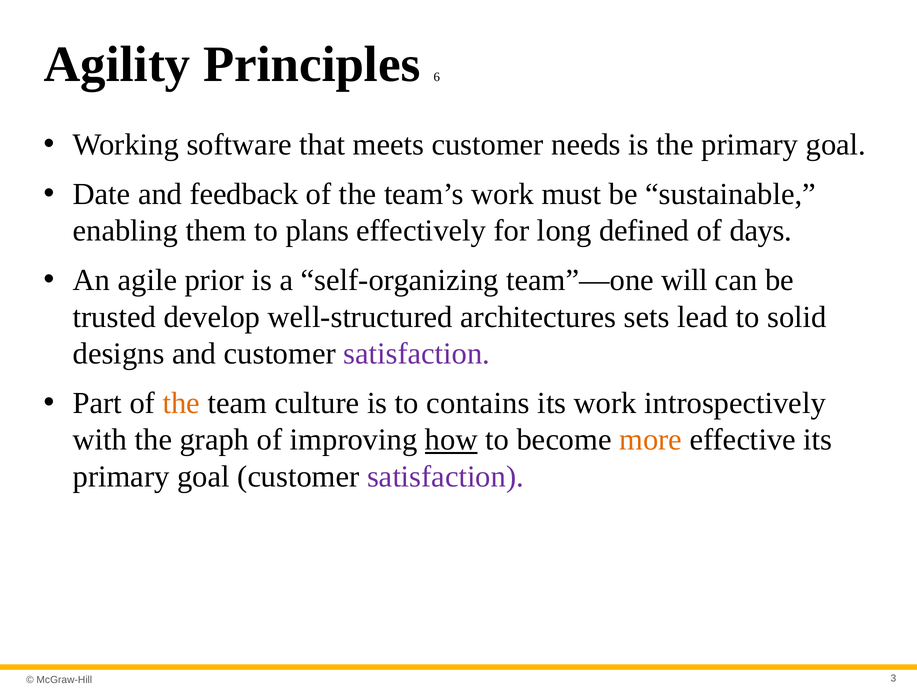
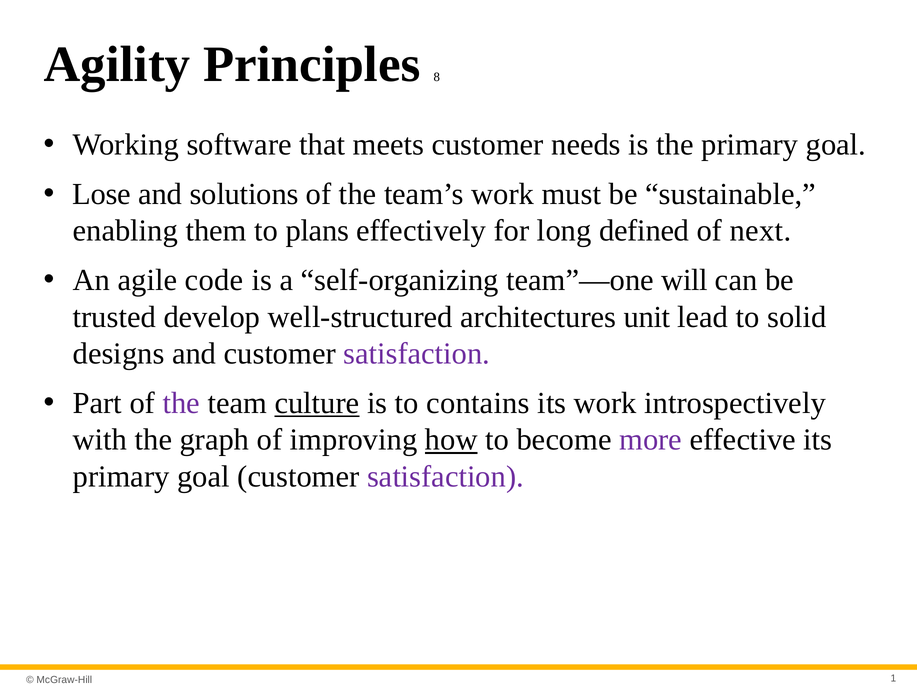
6: 6 -> 8 (437, 77)
Date: Date -> Lose (102, 194)
feedback: feedback -> solutions (244, 194)
days: days -> next (761, 231)
prior: prior -> code (214, 280)
sets: sets -> unit (647, 317)
the colour: orange -> purple (181, 403)
culture underline: none -> present (317, 403)
more colour: orange -> purple (651, 440)
3: 3 -> 1 (893, 678)
